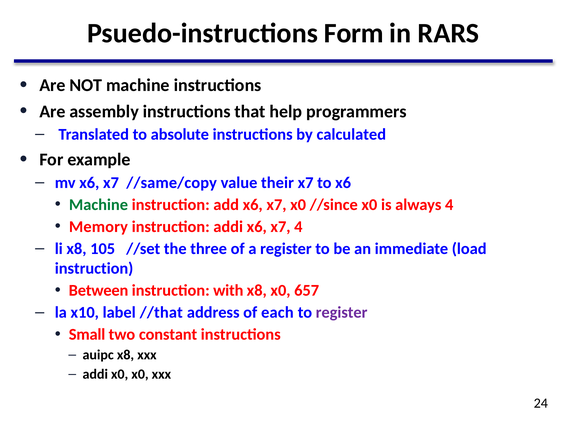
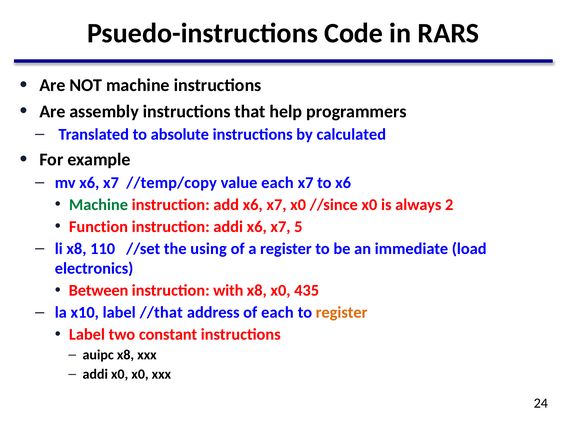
Form: Form -> Code (354, 33)
//same/copy: //same/copy -> //temp/copy (172, 182)
value their: their -> each (277, 182)
always 4: 4 -> 2 (449, 204)
Memory: Memory -> Function (98, 226)
x7 4: 4 -> 5 (298, 226)
105: 105 -> 110 (103, 248)
three: three -> using (209, 248)
instruction: instruction -> electronics (94, 268)
657: 657 -> 435 (307, 290)
register colour: purple -> orange (342, 312)
Small: Small -> Label (87, 334)
